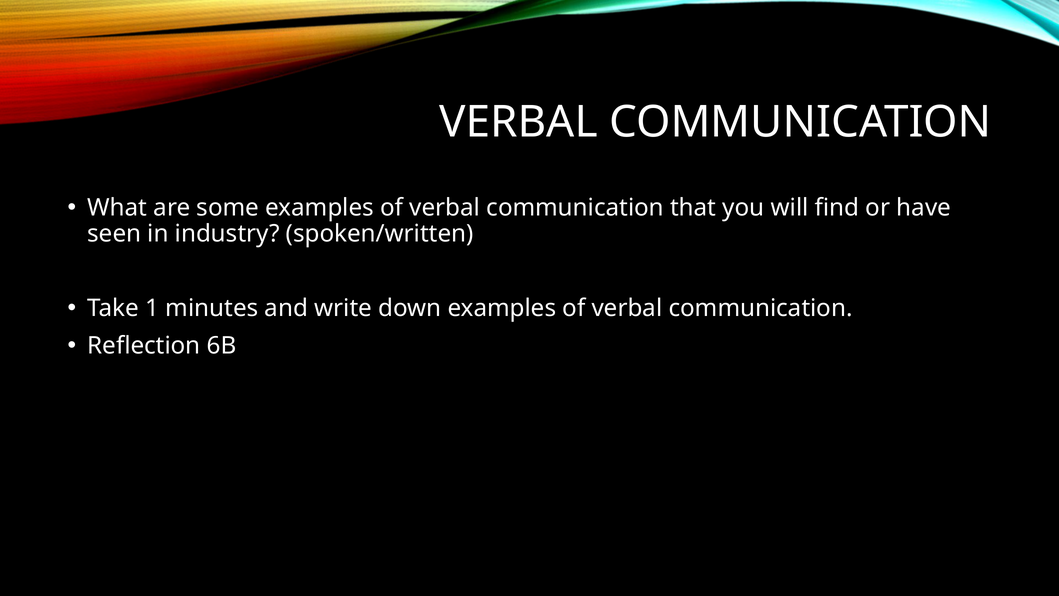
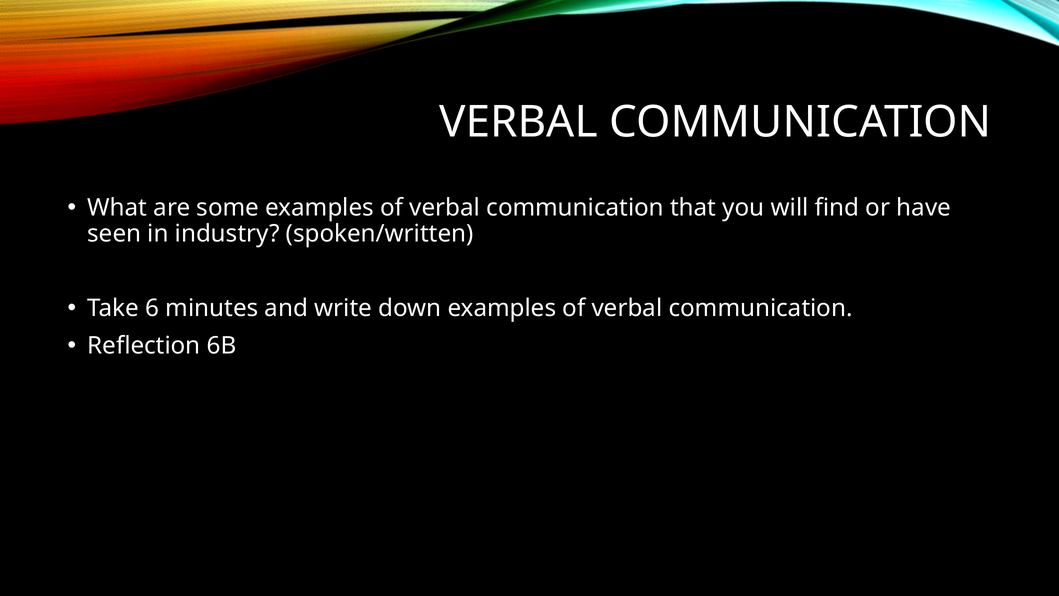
1: 1 -> 6 (152, 308)
